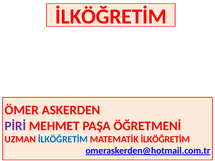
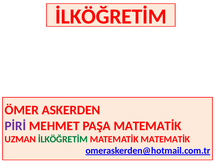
PAŞA ÖĞRETMENİ: ÖĞRETMENİ -> MATEMATİK (147, 126)
İLKÖĞRETİM colour: blue -> green (63, 139)
MATEMATİK İLKÖĞRETİM: İLKÖĞRETİM -> MATEMATİK (165, 139)
